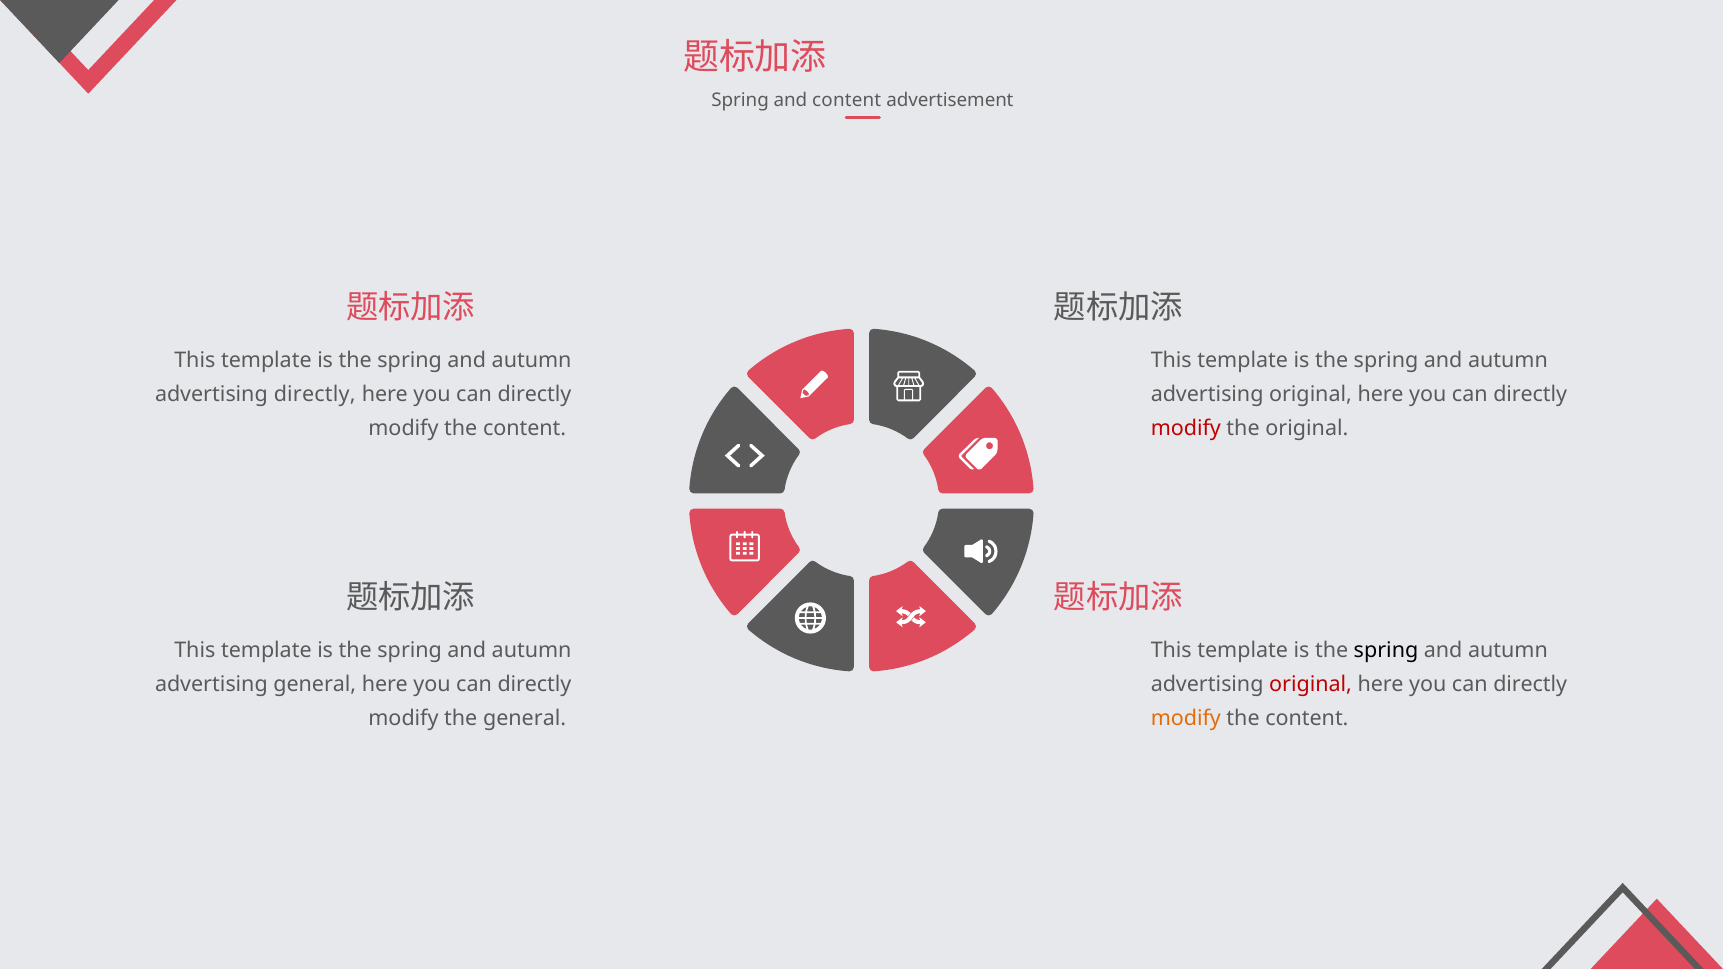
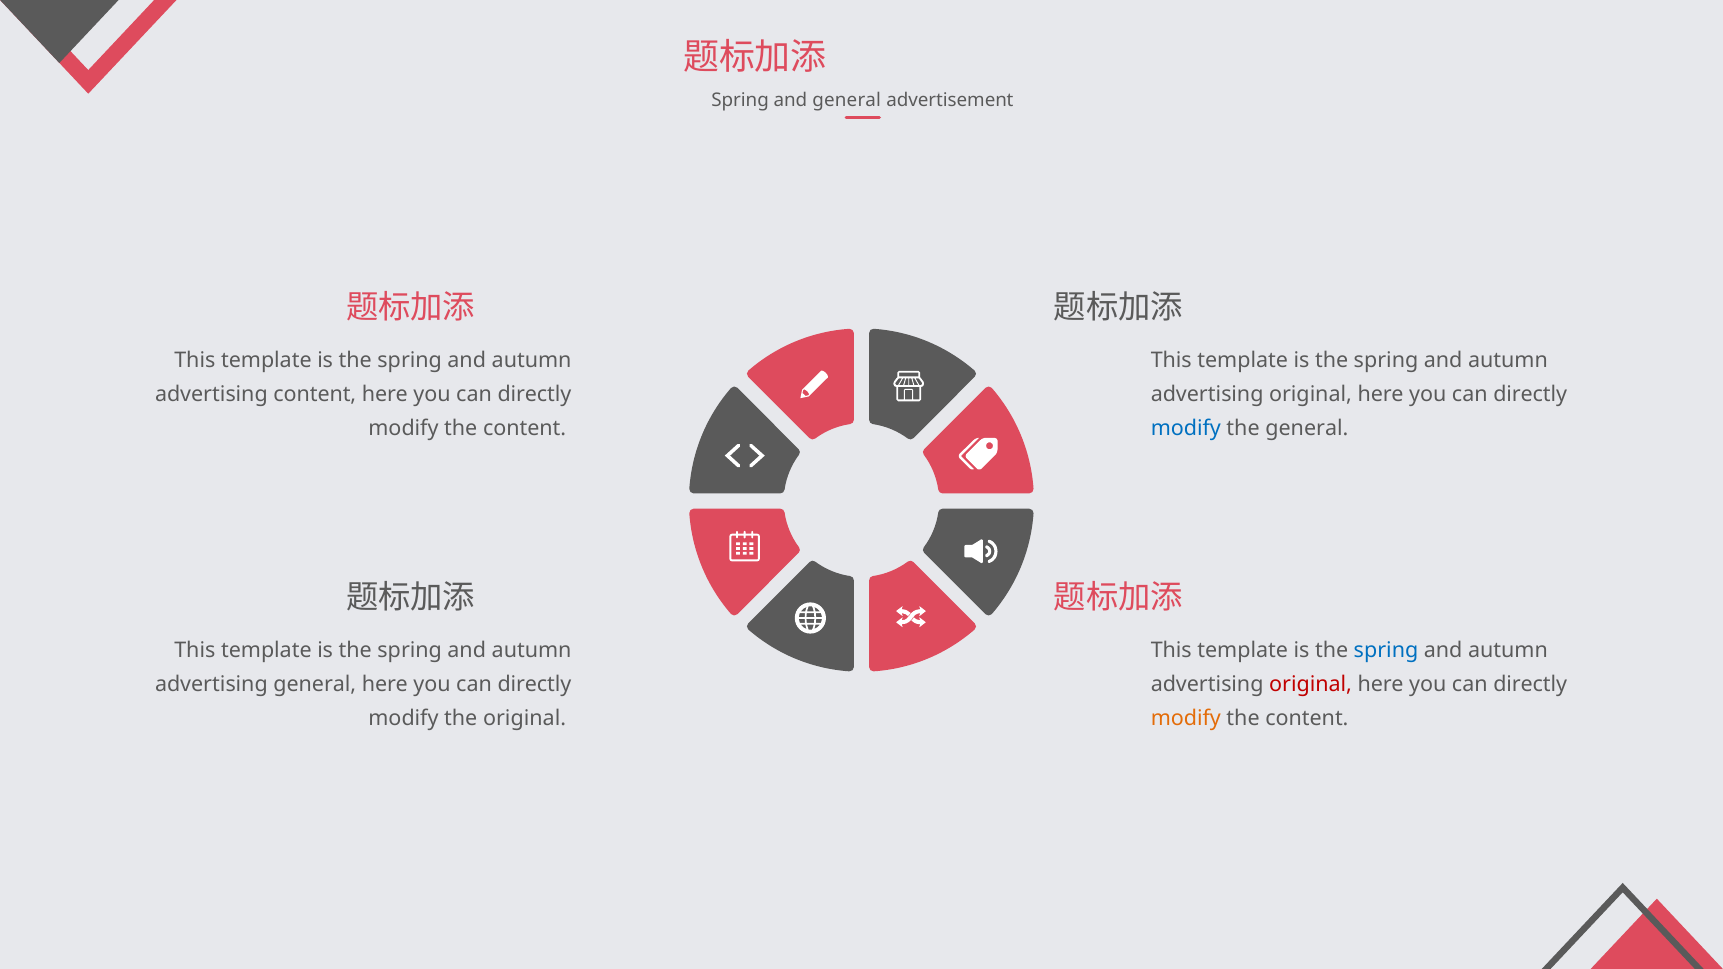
and content: content -> general (847, 100)
advertising directly: directly -> content (315, 395)
modify colour: red -> blue (1186, 428)
the original: original -> general (1307, 428)
spring colour: black -> blue (1386, 651)
the general: general -> original (525, 718)
